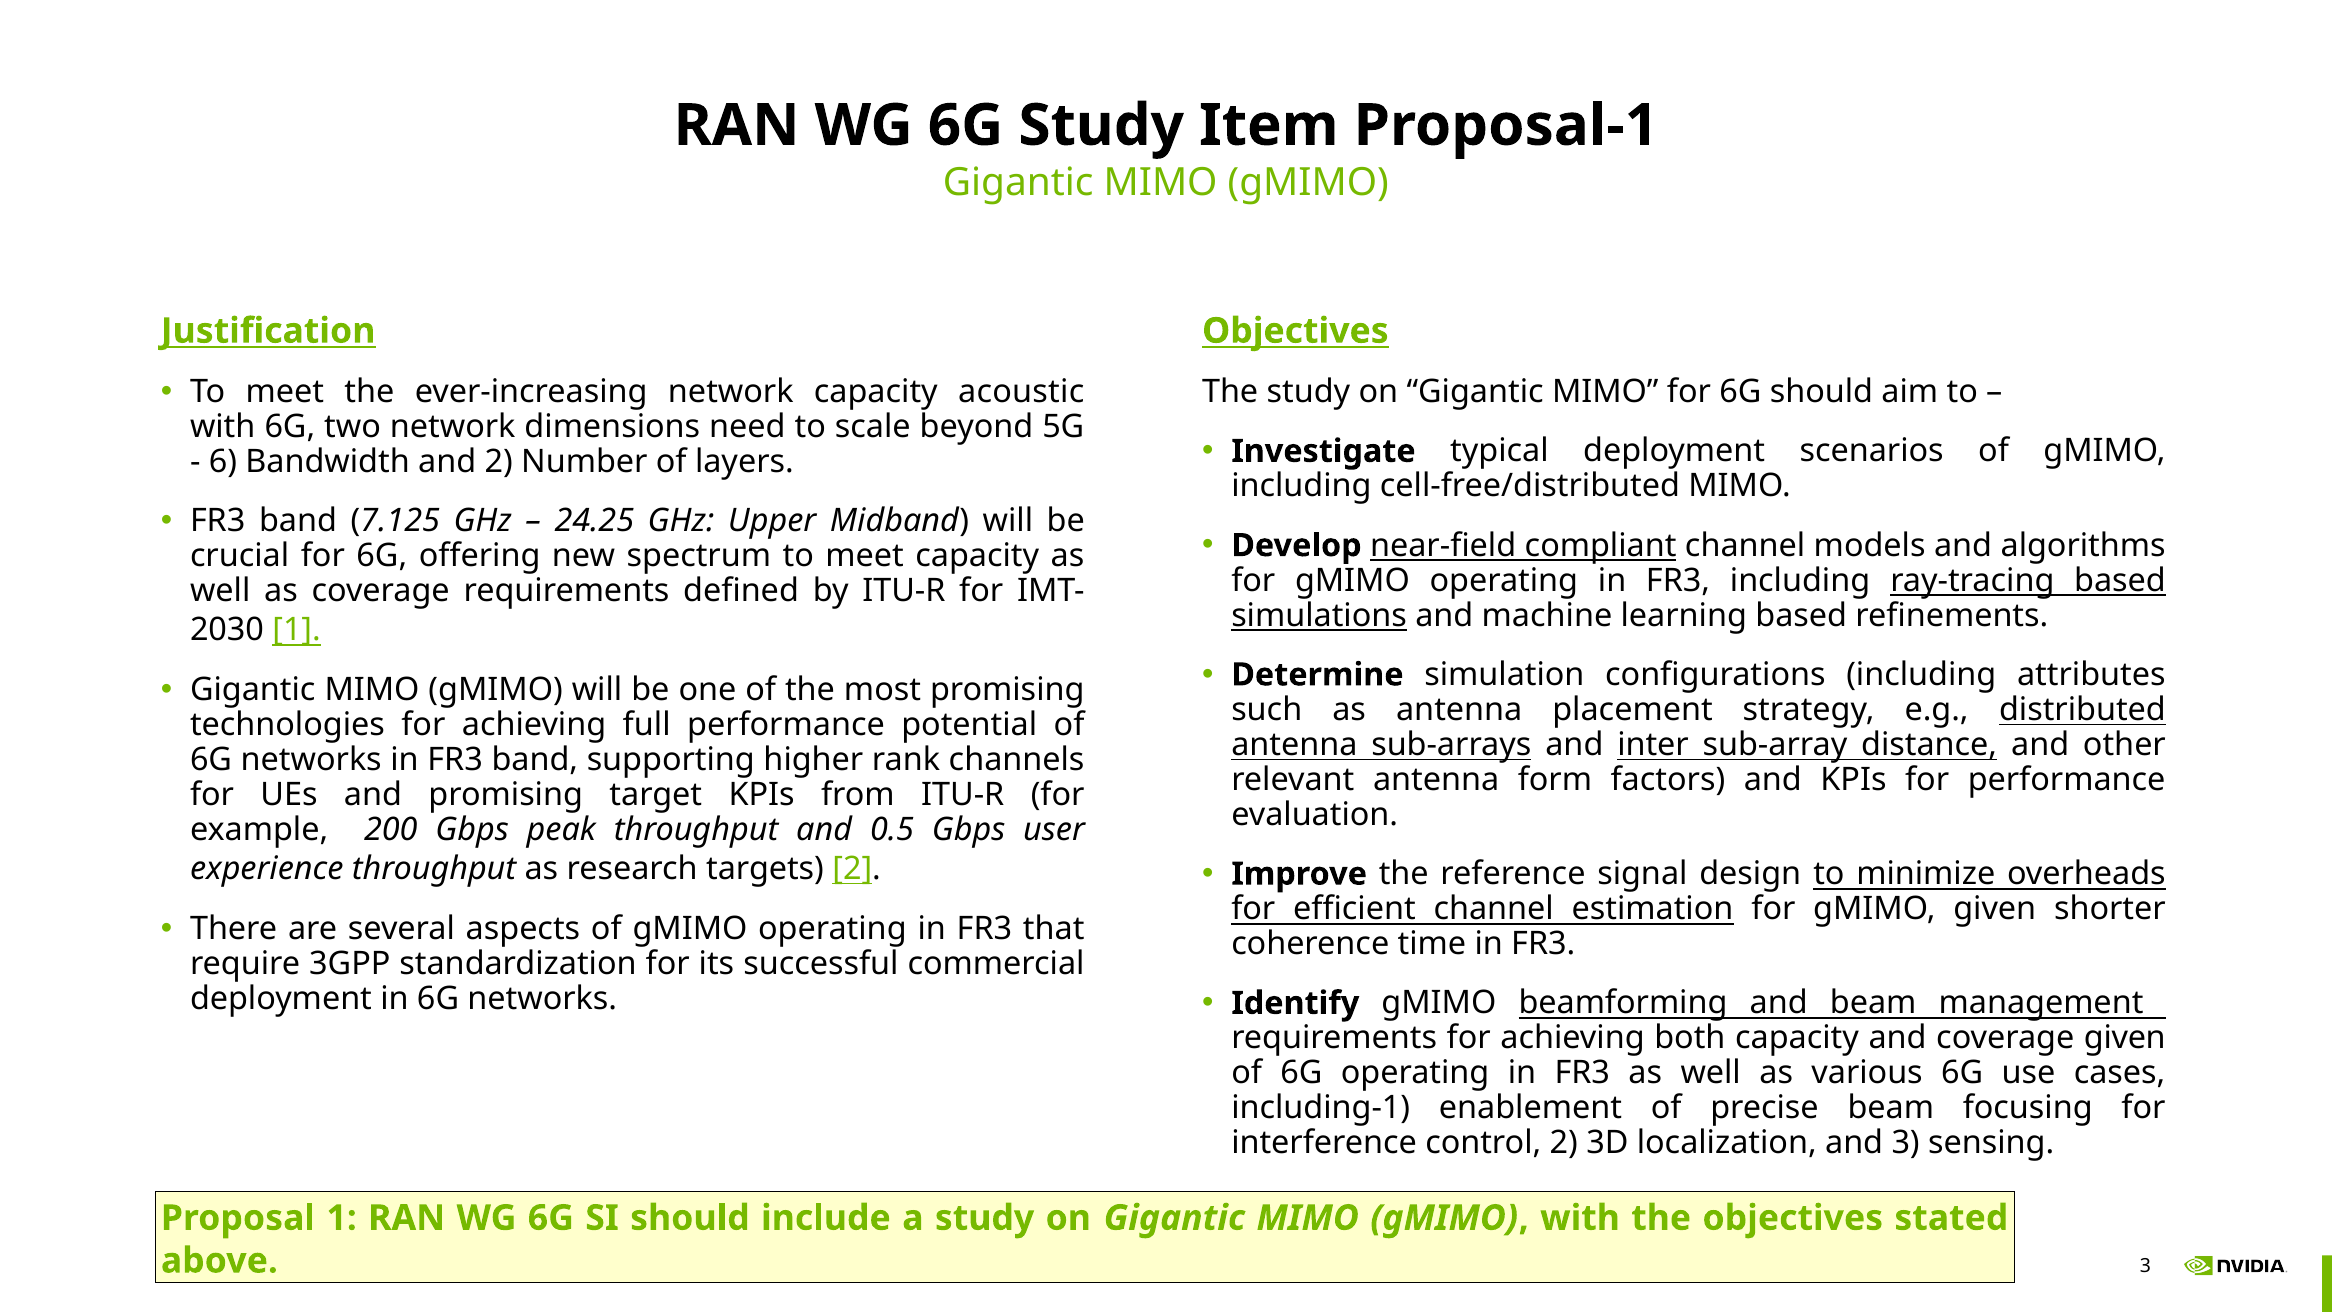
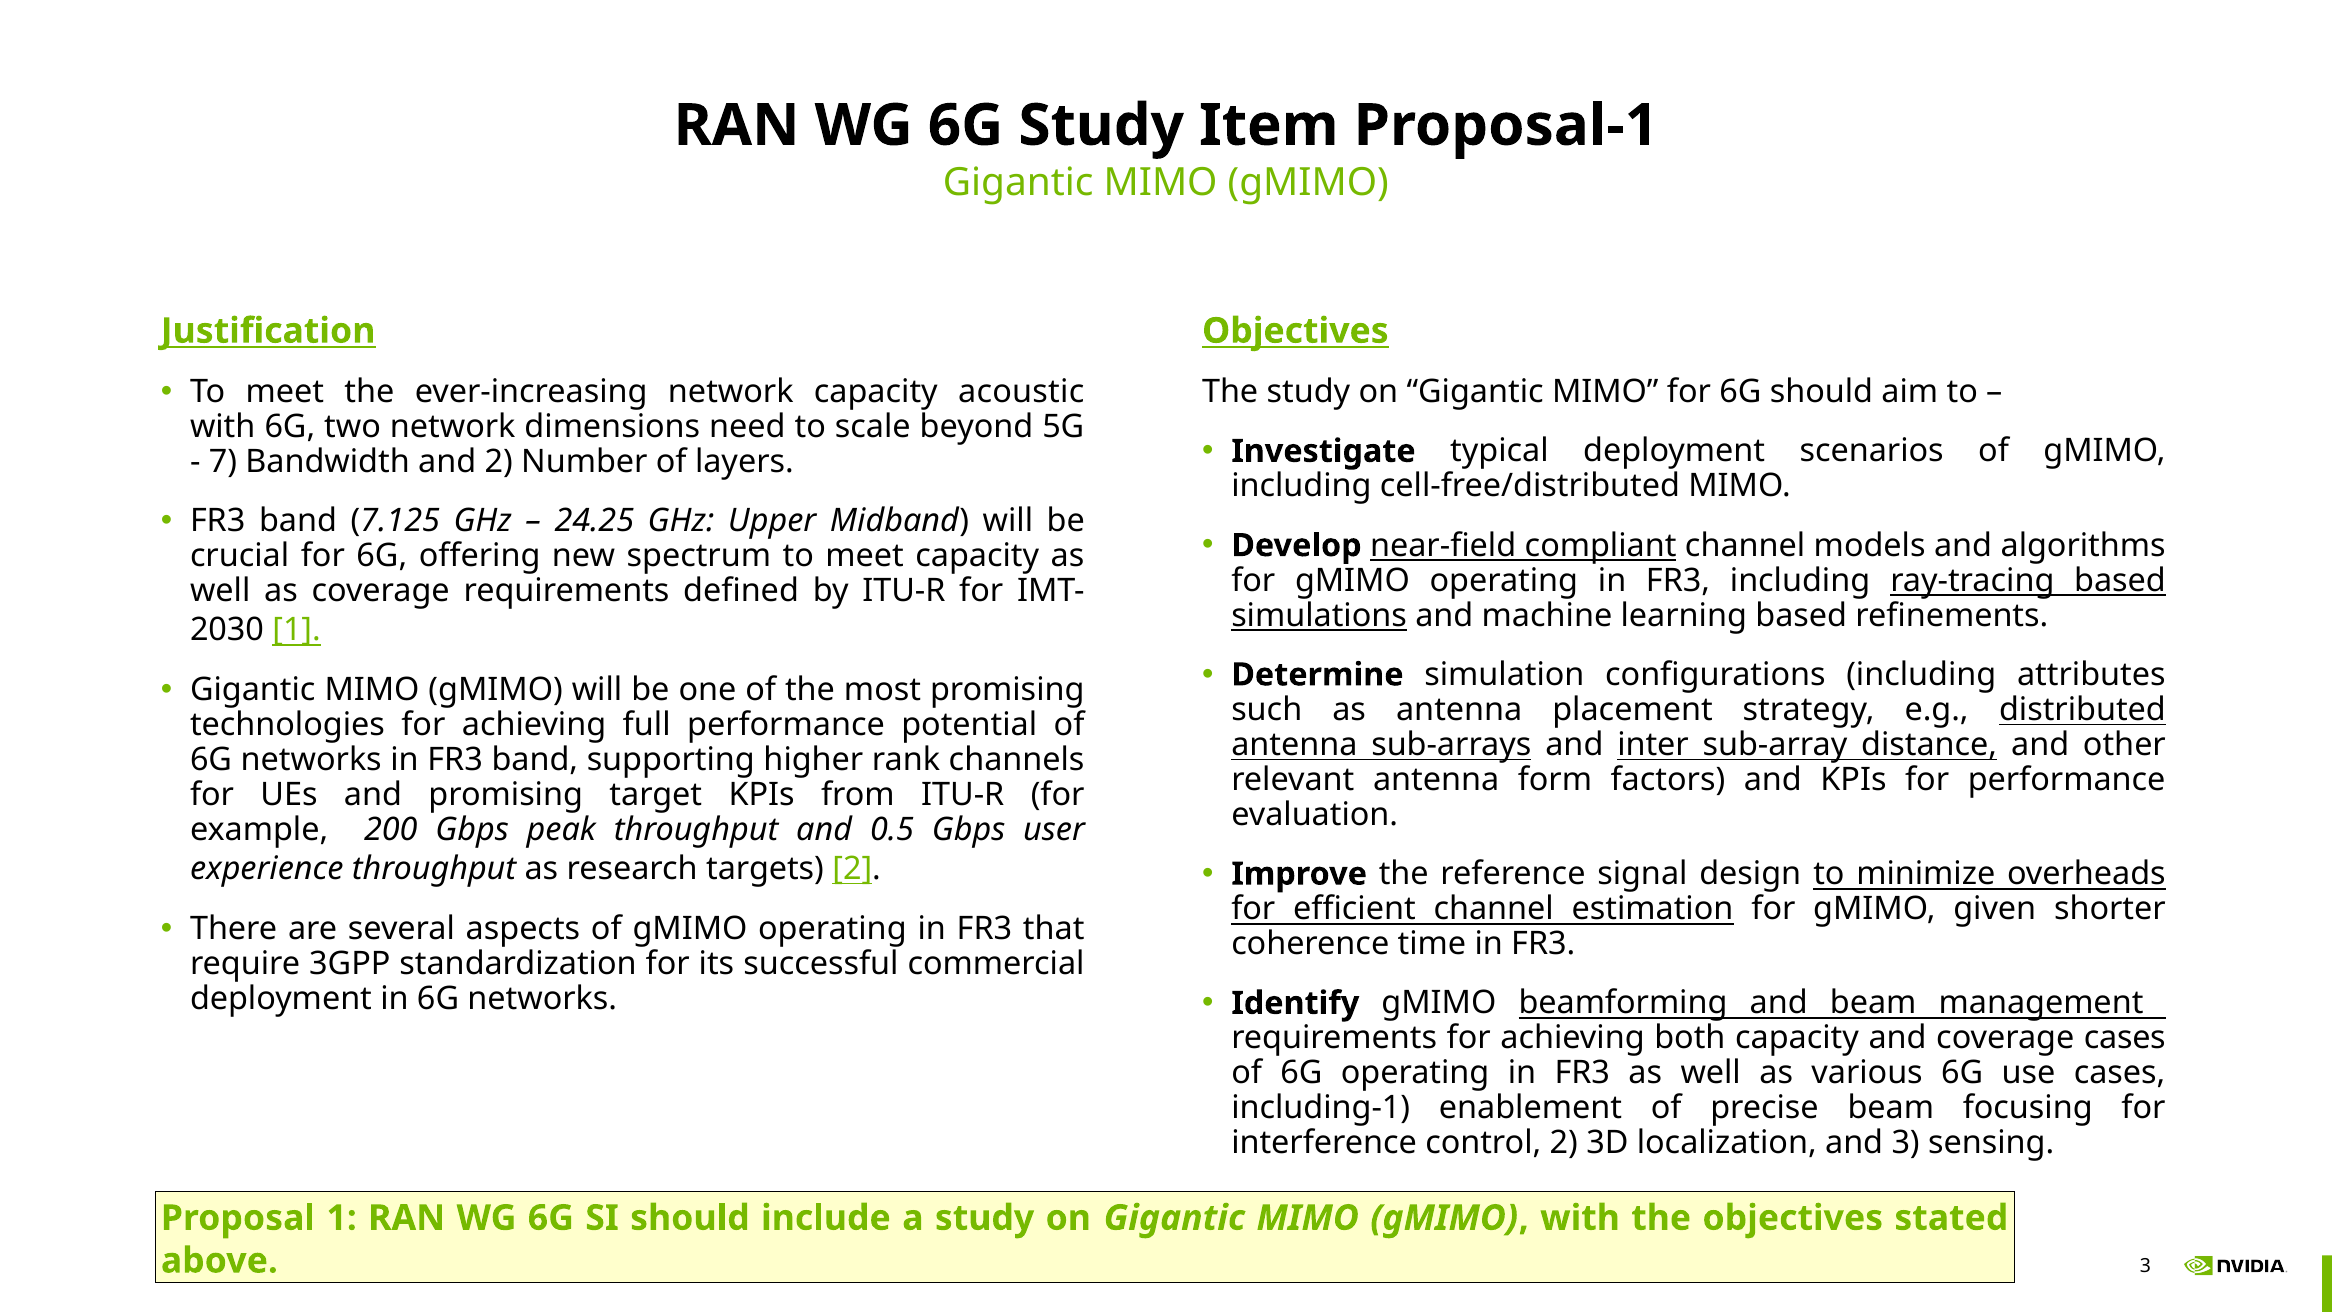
6: 6 -> 7 (223, 462)
coverage given: given -> cases (2125, 1038)
